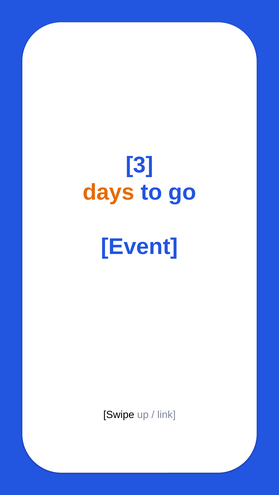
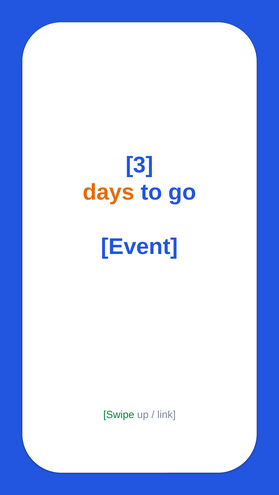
Swipe colour: black -> green (119, 415)
